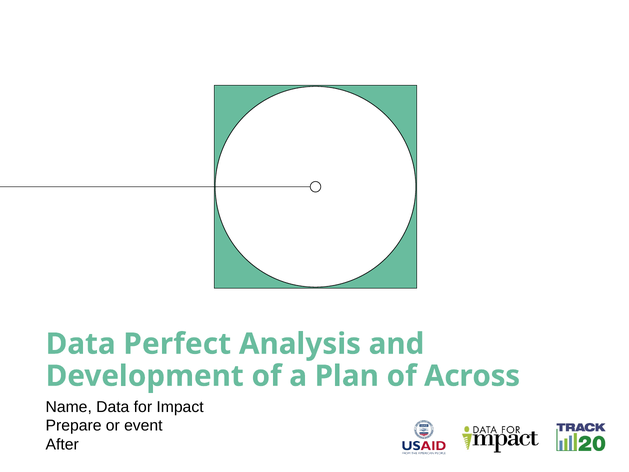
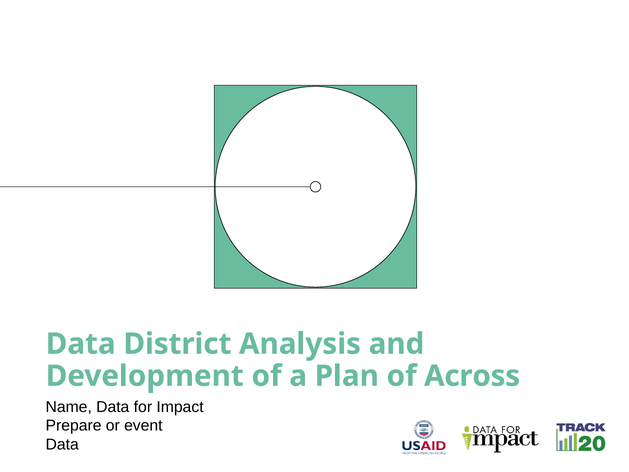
Perfect: Perfect -> District (177, 344)
After: After -> Data (62, 444)
